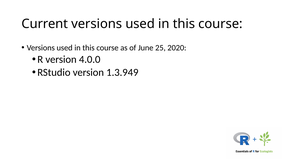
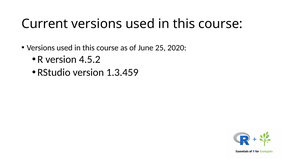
4.0.0: 4.0.0 -> 4.5.2 (90, 59)
1.3.949: 1.3.949 -> 1.3.459 (122, 72)
